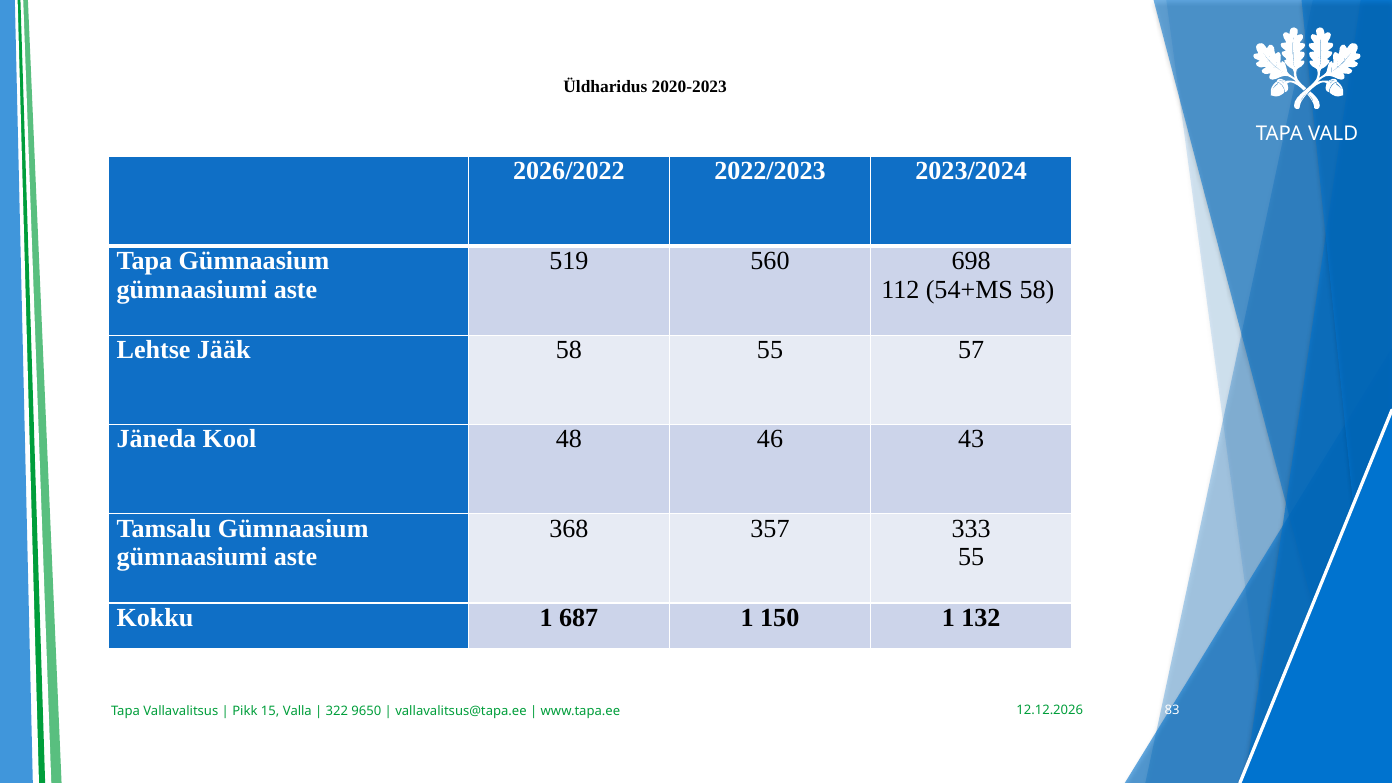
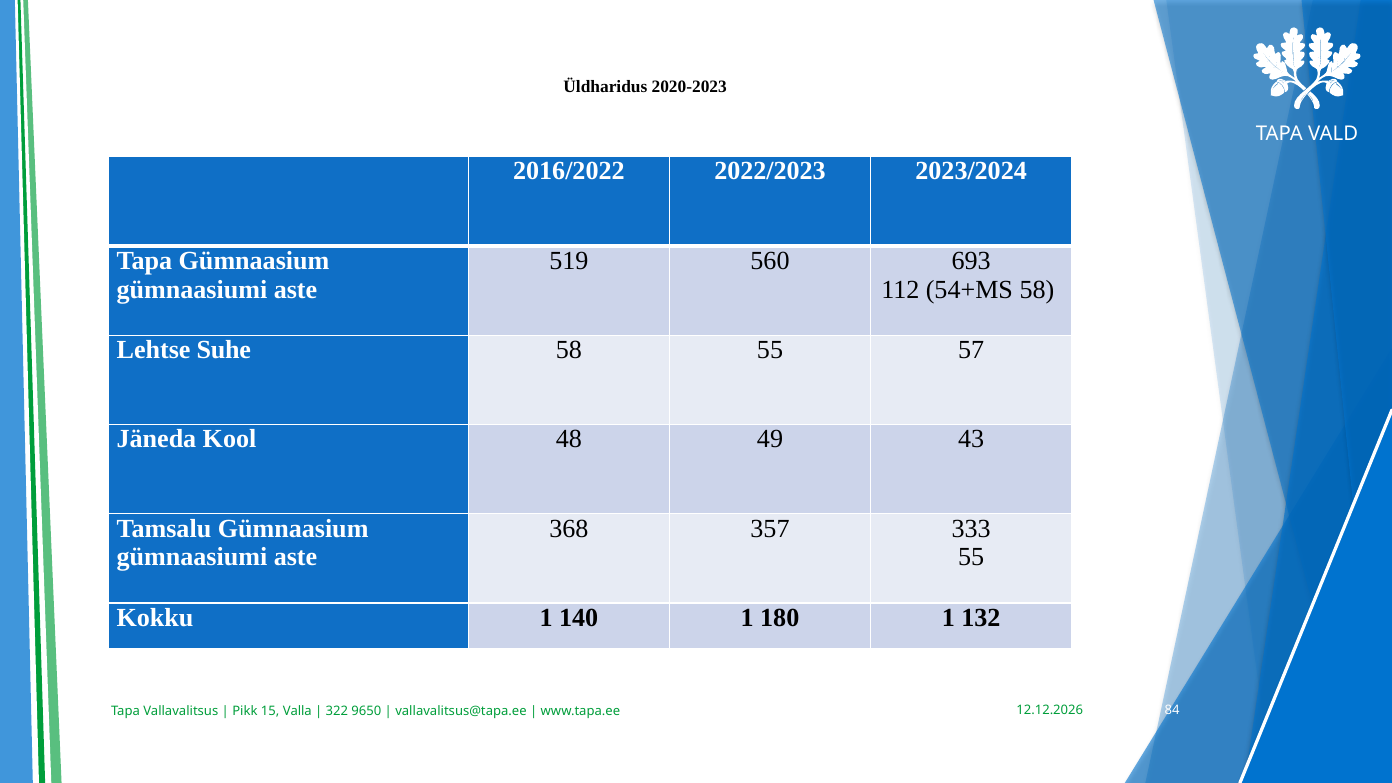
2026/2022: 2026/2022 -> 2016/2022 (569, 171)
698: 698 -> 693 (971, 261)
Jääk: Jääk -> Suhe (224, 350)
46: 46 -> 49 (770, 439)
687: 687 -> 140 (579, 618)
150: 150 -> 180 (780, 618)
83: 83 -> 84 (1172, 710)
